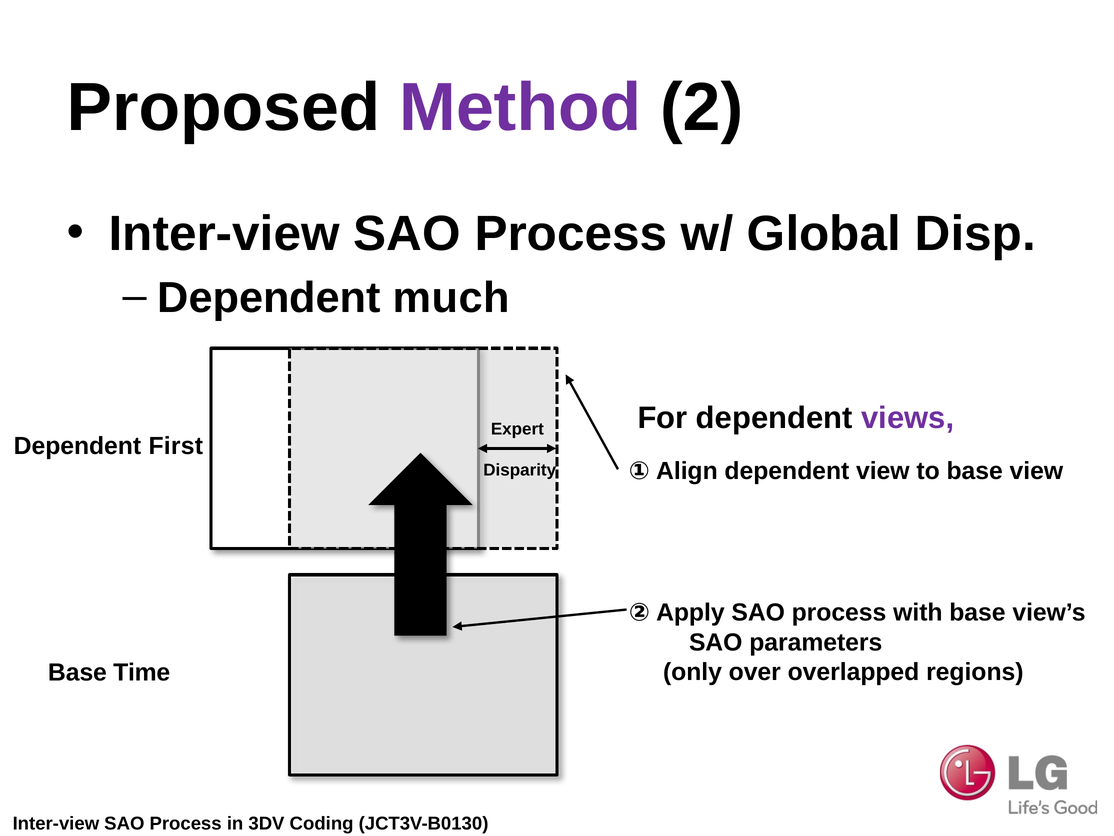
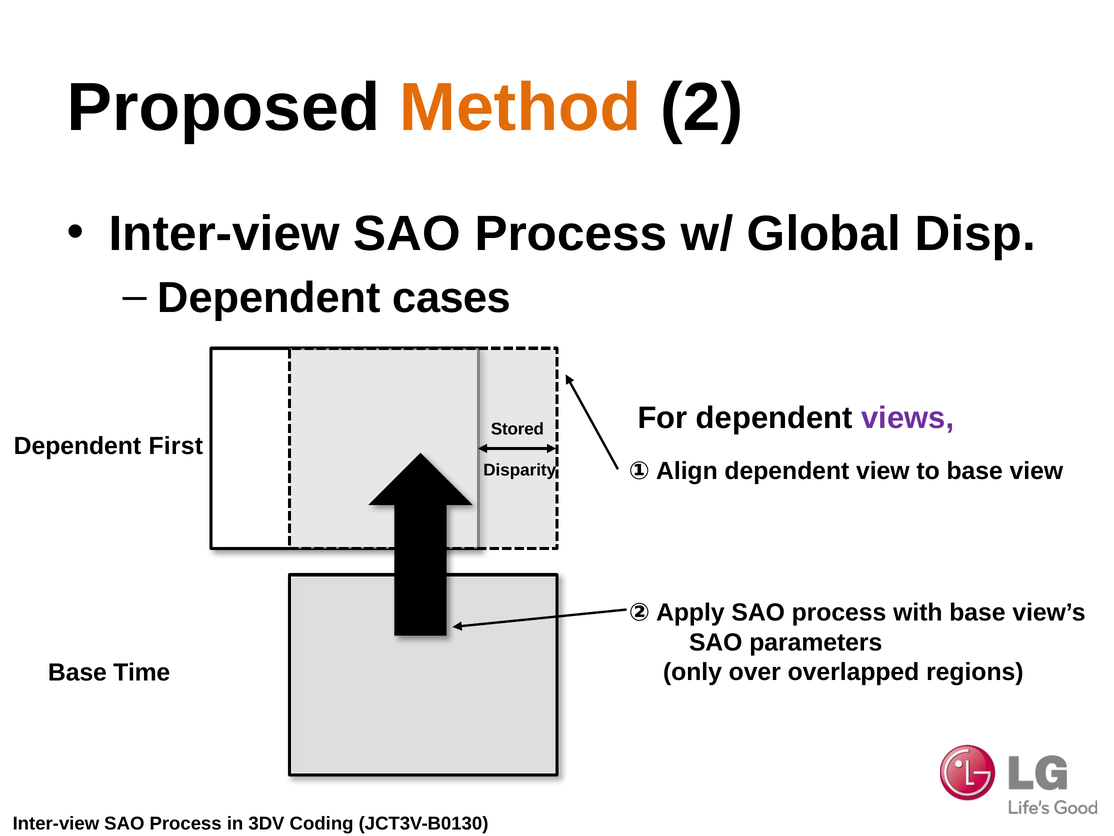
Method colour: purple -> orange (520, 108)
much: much -> cases (452, 298)
Expert: Expert -> Stored (517, 429)
